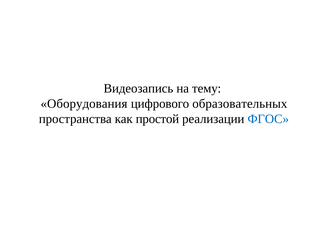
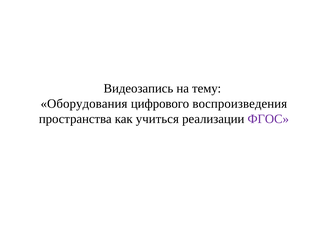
образовательных: образовательных -> воспроизведения (240, 104)
простой: простой -> учиться (157, 119)
ФГОС colour: blue -> purple (268, 119)
